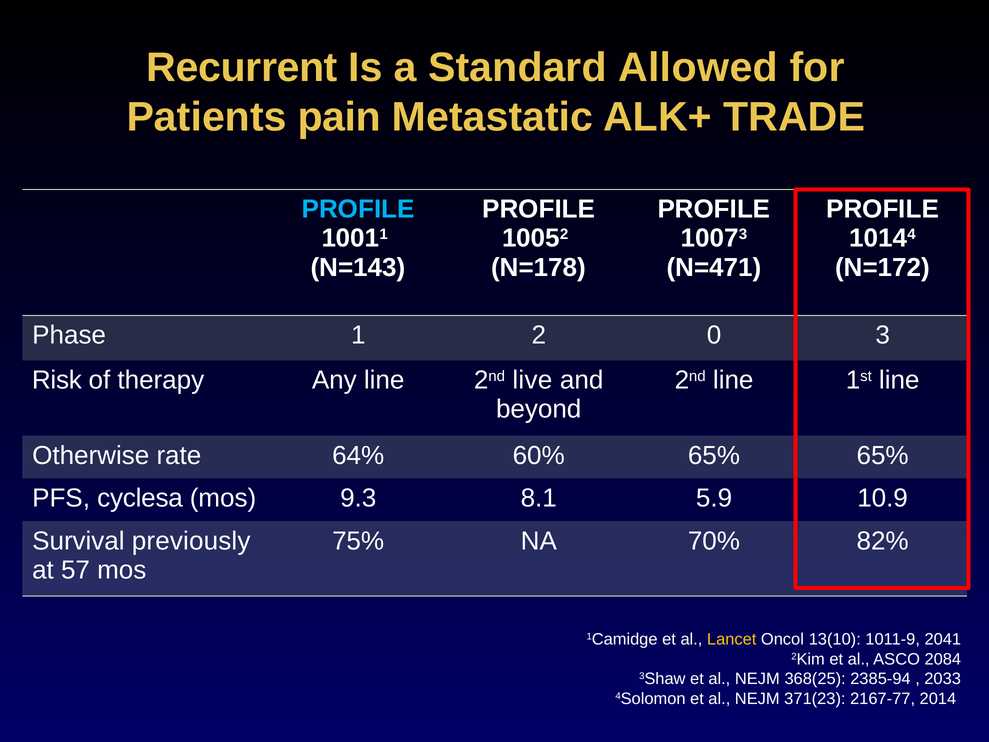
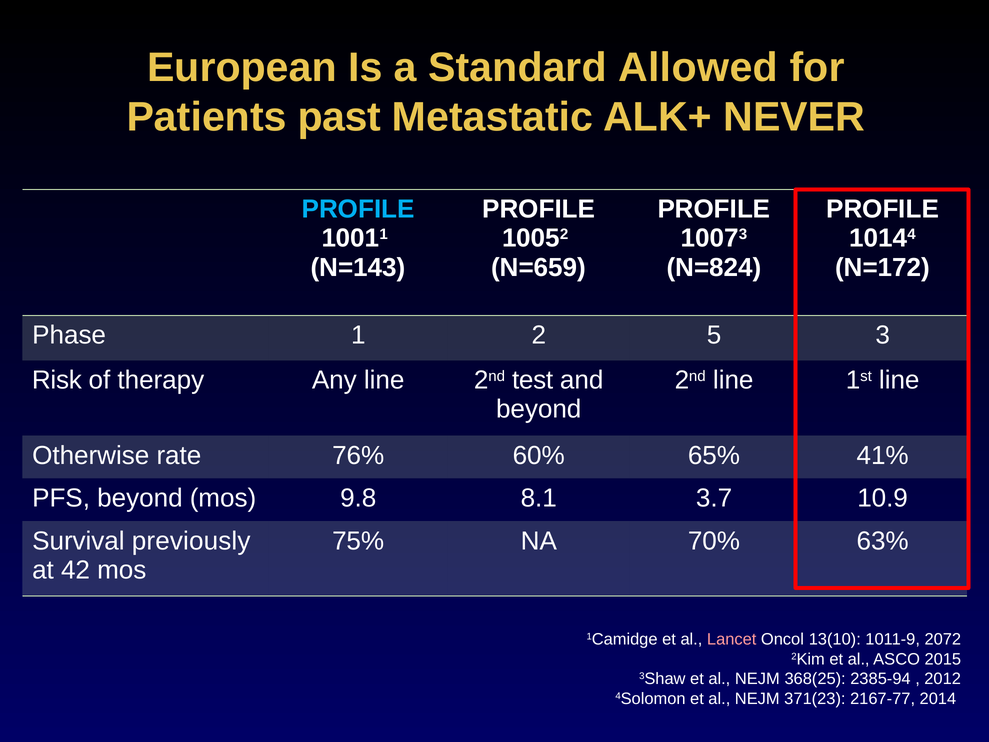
Recurrent: Recurrent -> European (242, 68)
pain: pain -> past (339, 117)
TRADE: TRADE -> NEVER (794, 117)
N=178: N=178 -> N=659 (539, 267)
N=471: N=471 -> N=824 (714, 267)
0: 0 -> 5 (714, 335)
live: live -> test (533, 380)
64%: 64% -> 76% (358, 455)
65% 65%: 65% -> 41% (883, 455)
PFS cyclesa: cyclesa -> beyond (140, 498)
9.3: 9.3 -> 9.8 (358, 498)
5.9: 5.9 -> 3.7 (714, 498)
82%: 82% -> 63% (883, 541)
57: 57 -> 42 (76, 570)
Lancet colour: yellow -> pink (732, 639)
2041: 2041 -> 2072 (943, 639)
2084: 2084 -> 2015 (943, 659)
2033: 2033 -> 2012 (943, 679)
